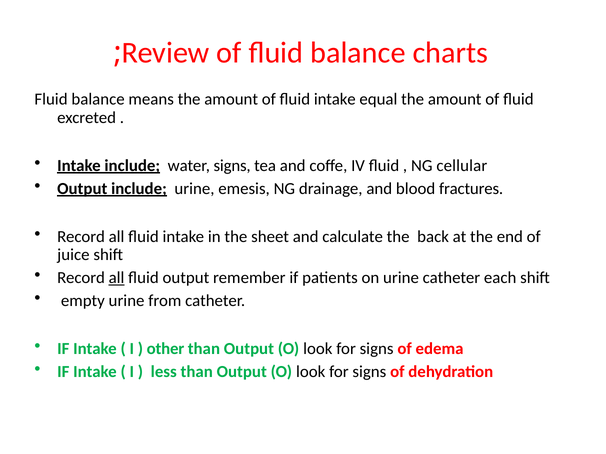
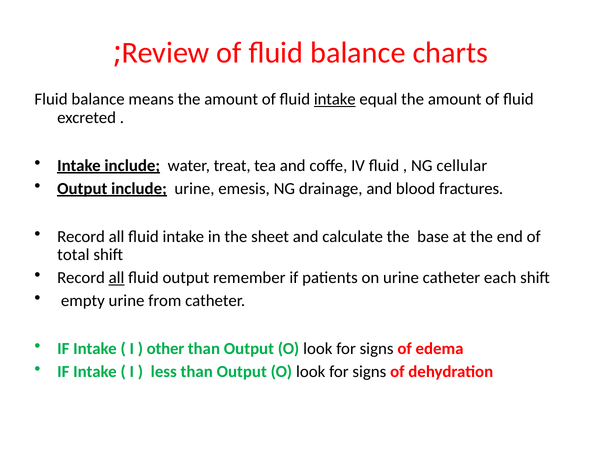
intake underline: none -> present (335, 100)
water signs: signs -> treat (232, 166)
back: back -> base (433, 237)
juice: juice -> total (73, 255)
